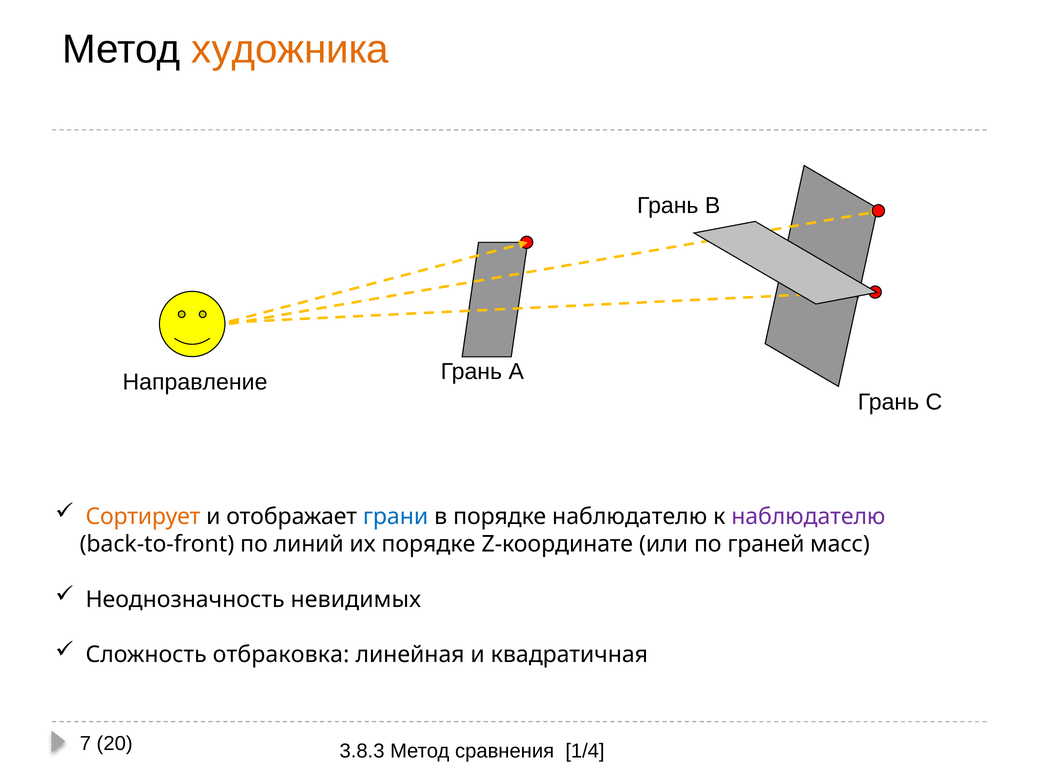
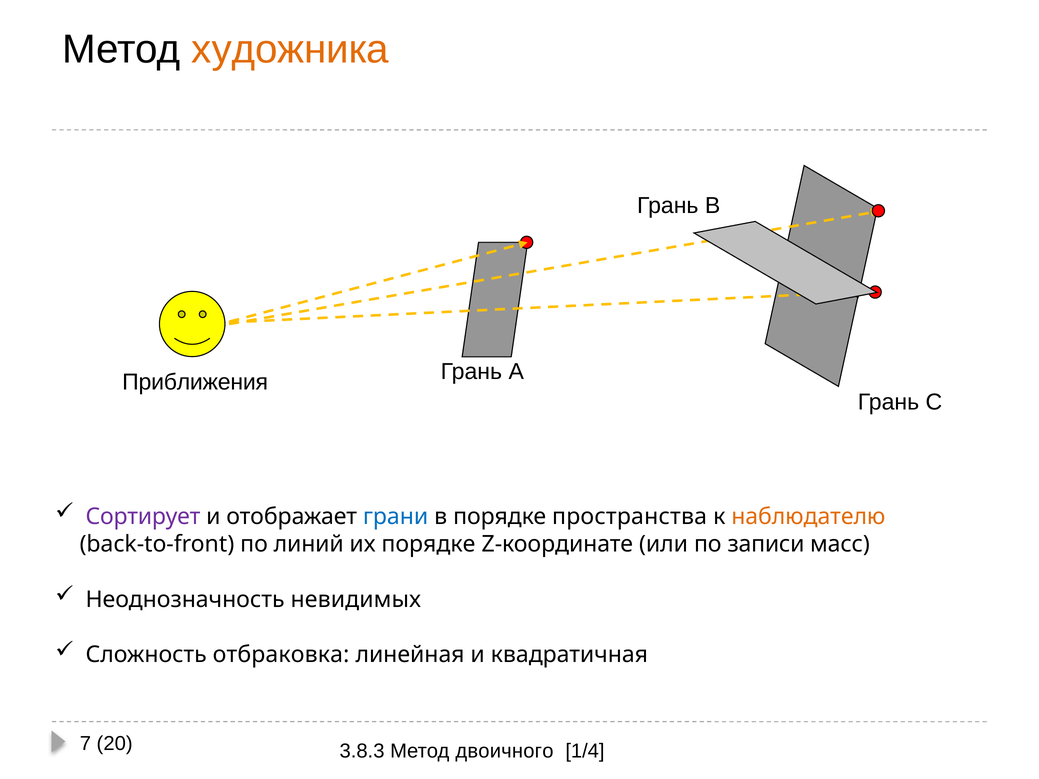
Направление: Направление -> Приближения (195, 382)
Сортирует colour: orange -> purple (143, 517)
порядке наблюдателю: наблюдателю -> пространства (630, 517)
наблюдателю colour: purple -> orange (808, 517)
граней: граней -> записи (766, 544)
сравнения: сравнения -> двоичного (504, 751)
